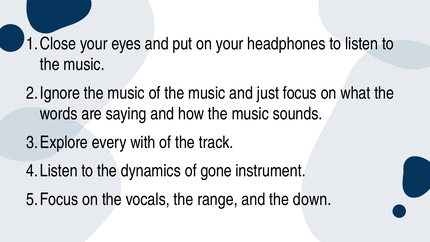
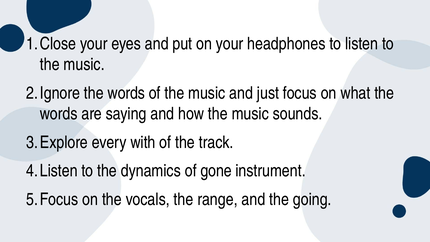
music: music -> words (126, 93)
down: down -> going (312, 199)
